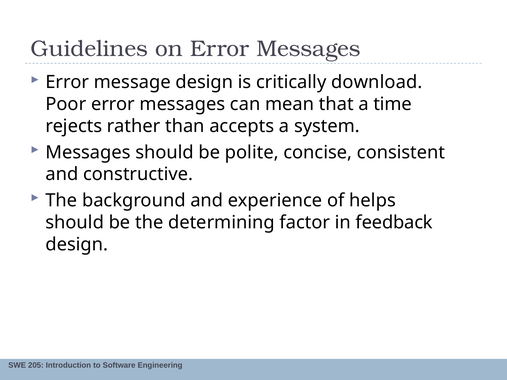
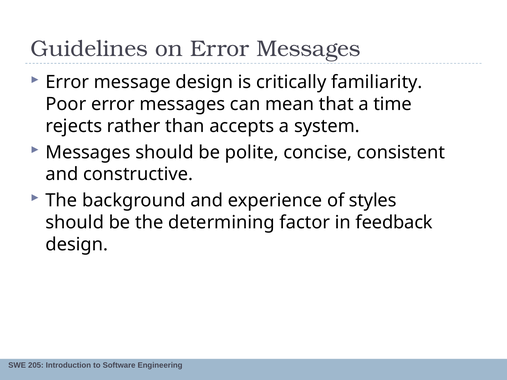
download: download -> familiarity (377, 82)
helps: helps -> styles (373, 201)
